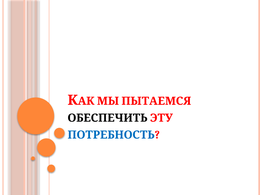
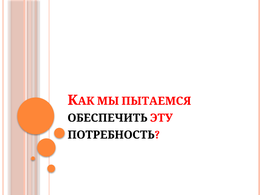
ПОТРЕБНОСТЬ colour: blue -> black (111, 135)
